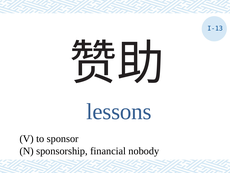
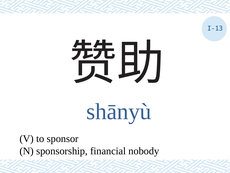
lessons: lessons -> shānyù (119, 111)
